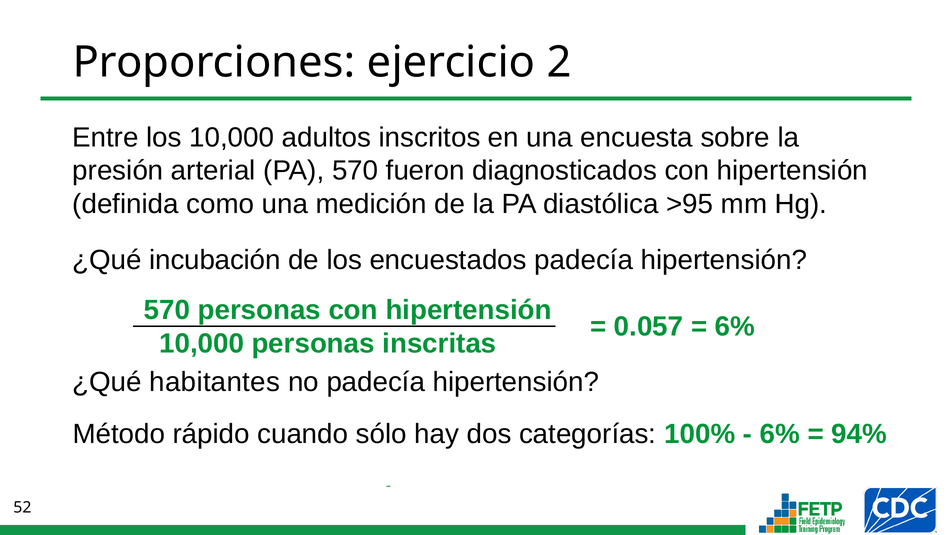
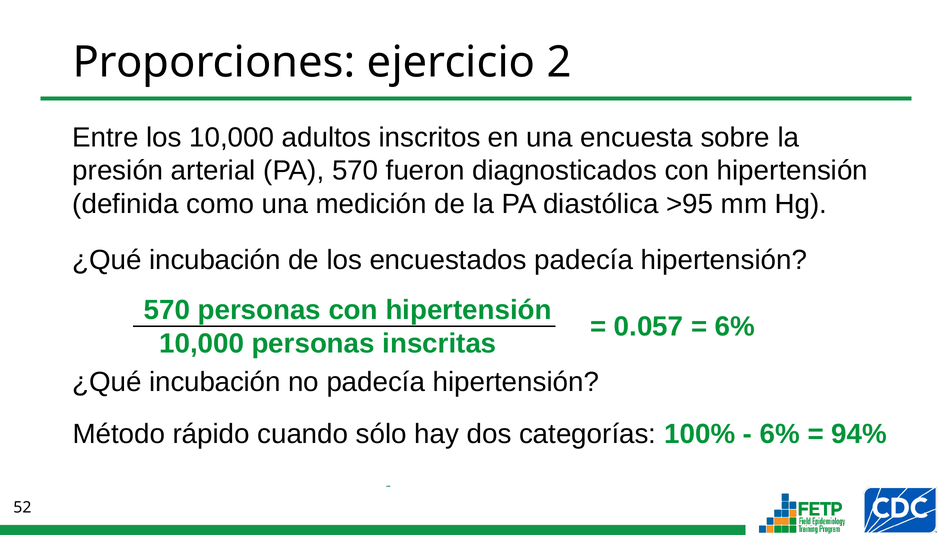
habitantes: habitantes -> incubación (215, 382)
